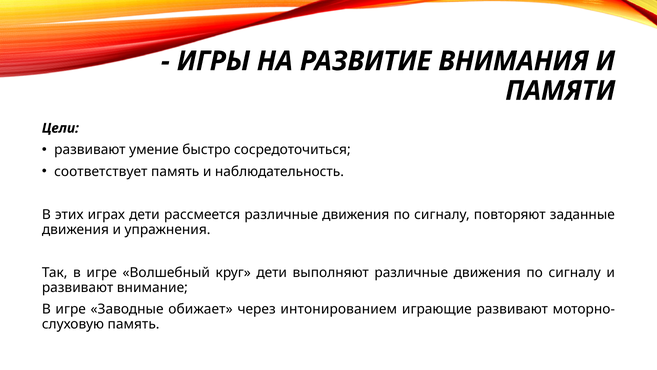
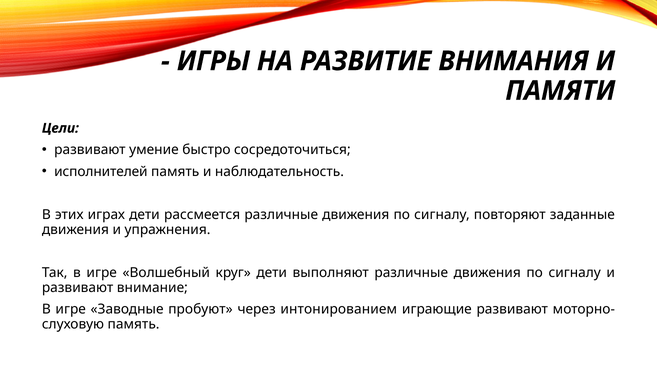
соответствует: соответствует -> исполнителей (101, 171)
обижает: обижает -> пробуют (200, 309)
